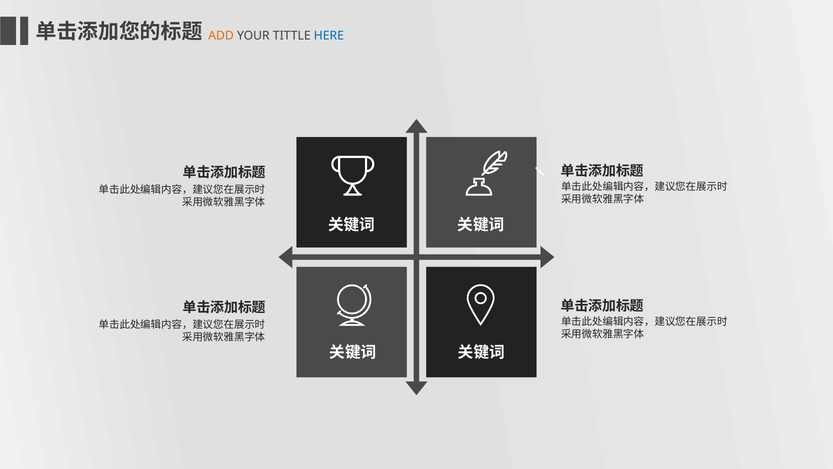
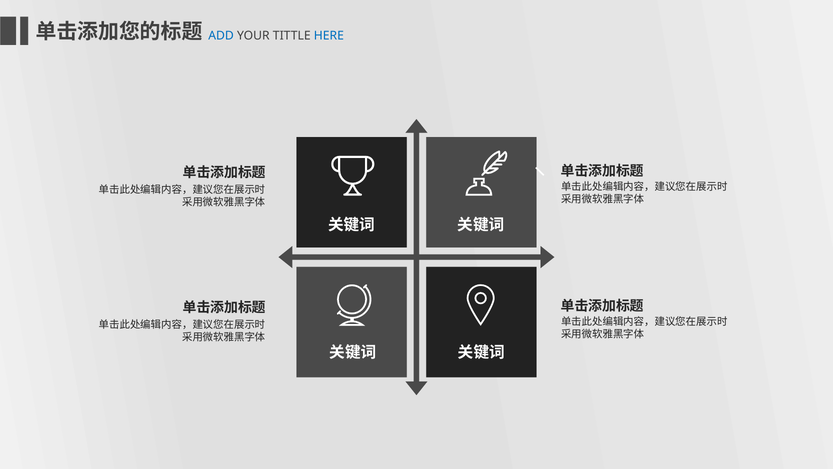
ADD colour: orange -> blue (221, 36)
